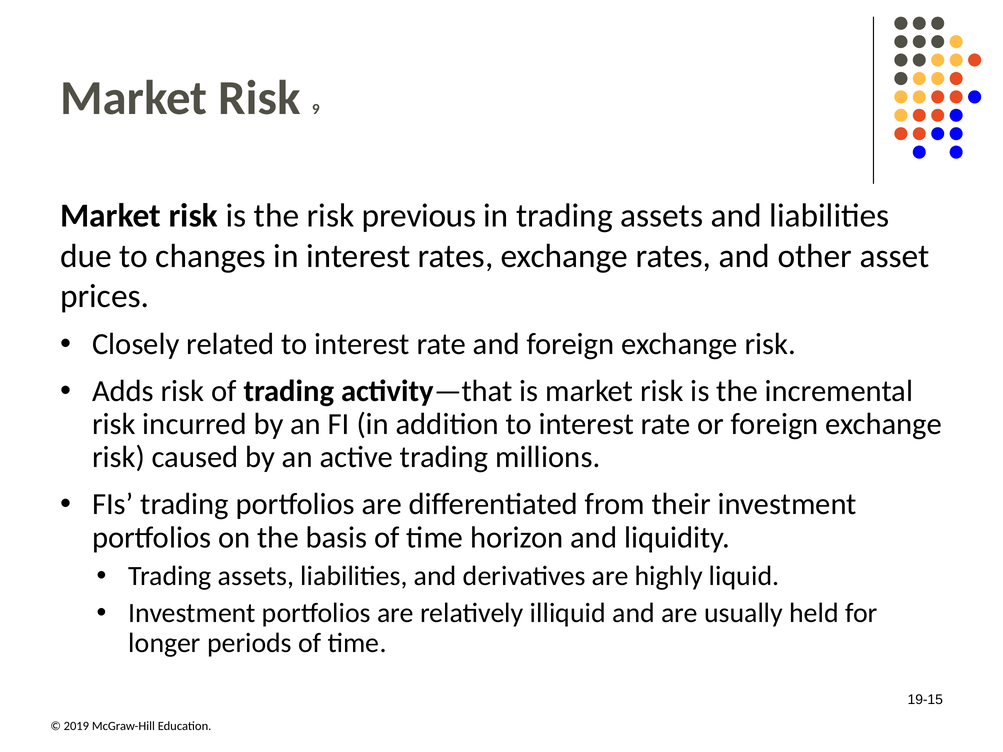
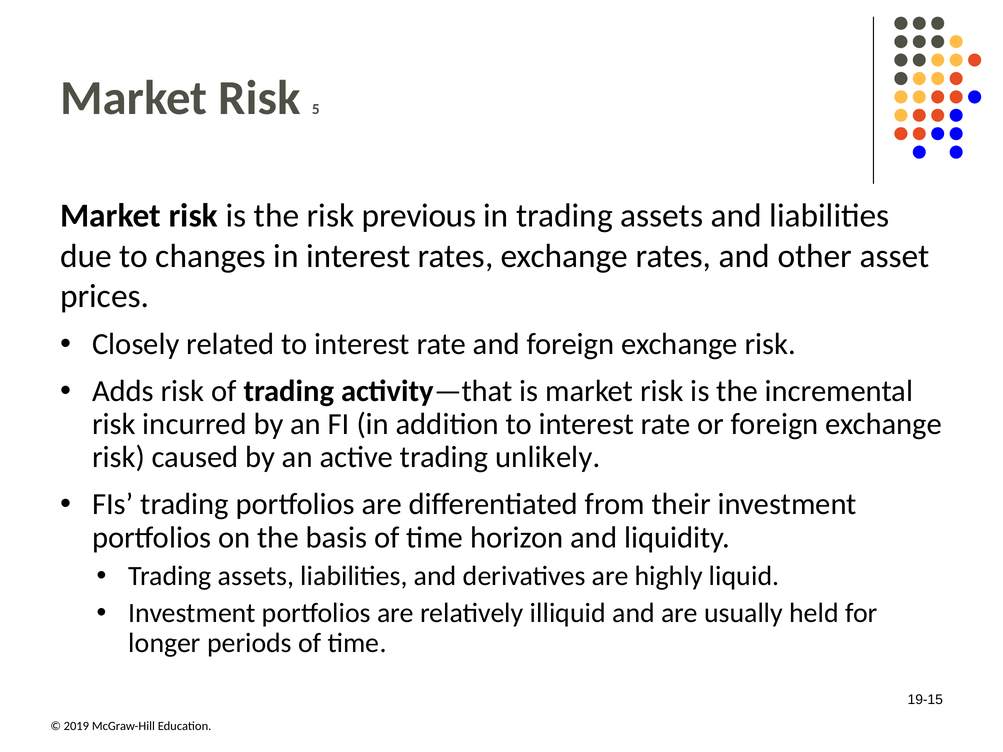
9: 9 -> 5 (316, 109)
millions: millions -> unlikely (548, 457)
